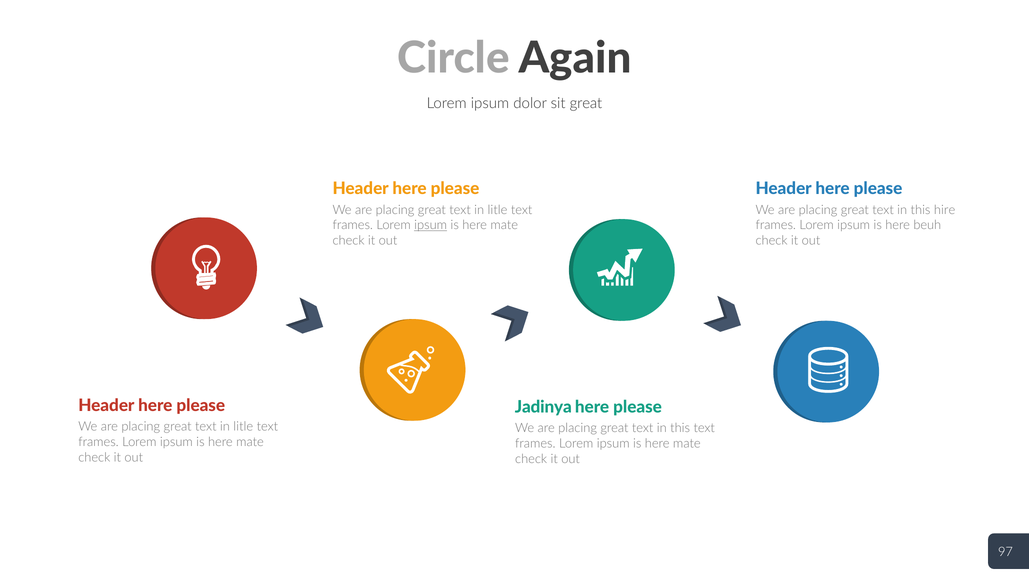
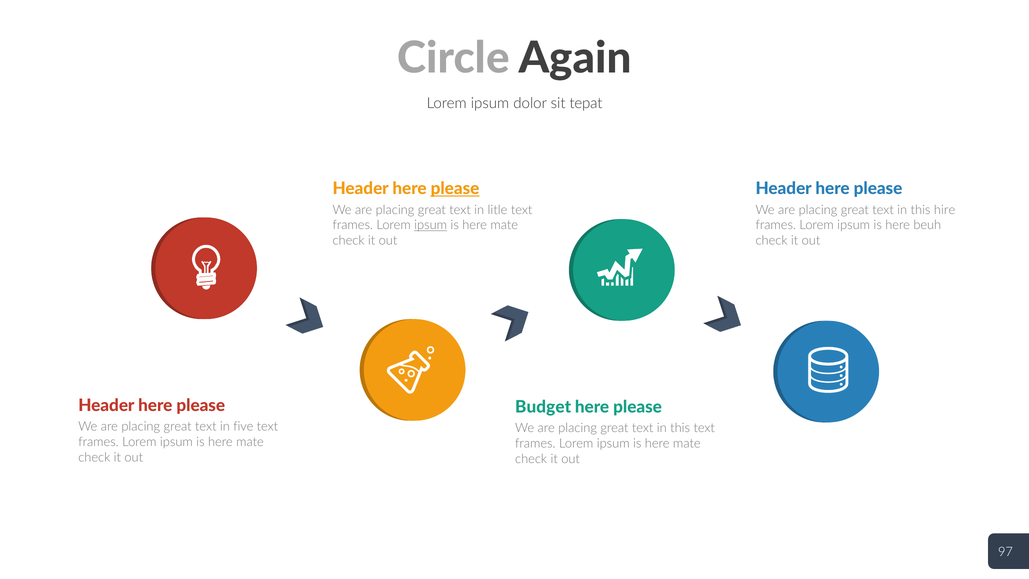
sit great: great -> tepat (586, 103)
please underline: none -> present (455, 189)
Jadinya: Jadinya -> Budget (543, 407)
litle: litle -> five (243, 426)
